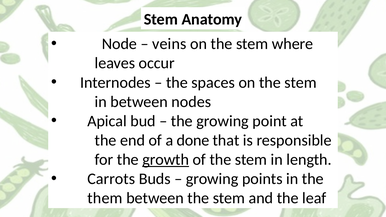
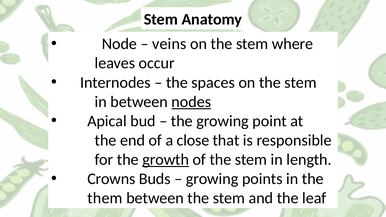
nodes underline: none -> present (191, 102)
done: done -> close (193, 140)
Carrots: Carrots -> Crowns (111, 179)
